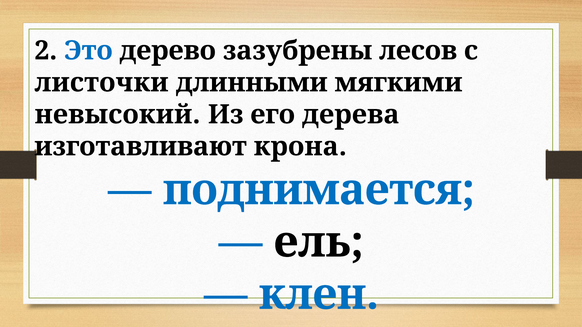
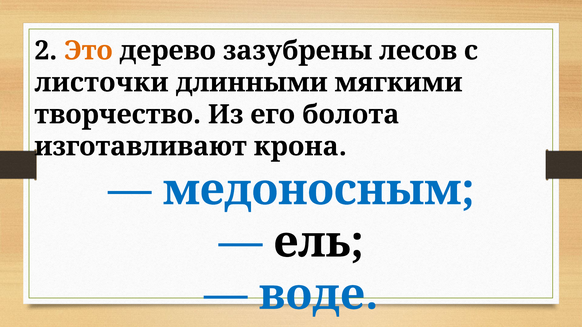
Это colour: blue -> orange (88, 51)
невысокий: невысокий -> творчество (118, 115)
дерева: дерева -> болота (351, 115)
поднимается: поднимается -> медоносным (319, 190)
клен: клен -> воде (318, 295)
